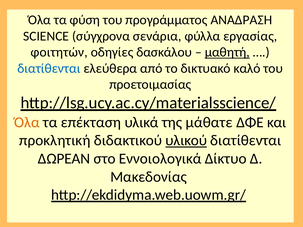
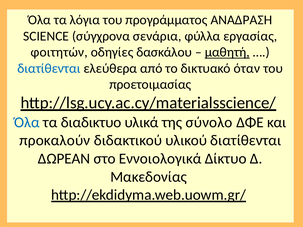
φύση: φύση -> λόγια (85, 20)
καλό: καλό -> όταν (247, 68)
Όλα colour: orange -> blue (27, 122)
επέκταση: επέκταση -> διαδικτυο (91, 122)
μάθατε: μάθατε -> σύνολο (209, 122)
προκλητική: προκλητική -> προκαλούν (55, 141)
υλικού underline: present -> none (186, 141)
